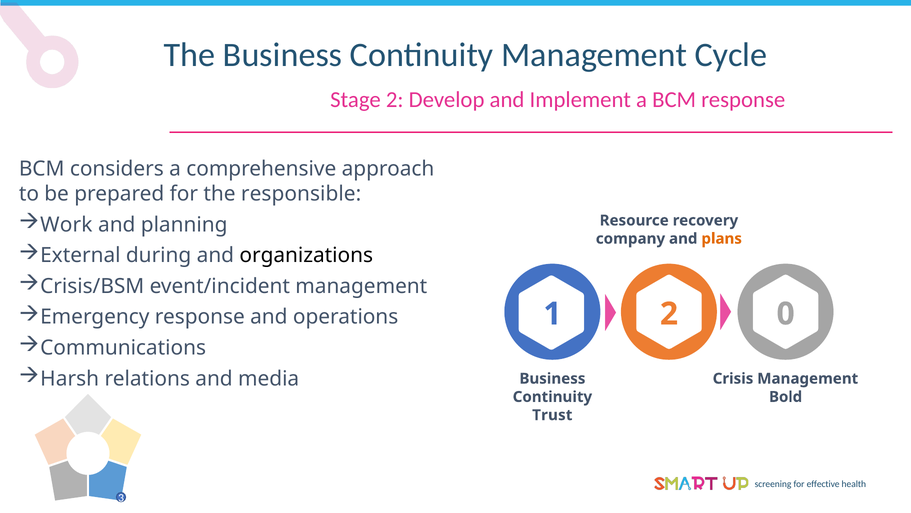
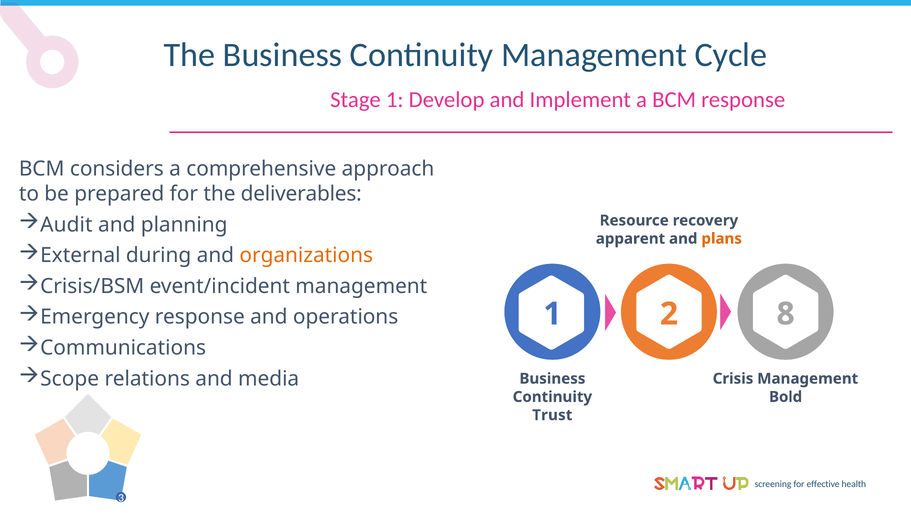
Stage 2: 2 -> 1 (395, 100)
responsible: responsible -> deliverables (301, 194)
Work: Work -> Audit (66, 224)
company: company -> apparent (630, 238)
organizations colour: black -> orange (306, 255)
0: 0 -> 8 (786, 314)
Harsh: Harsh -> Scope (70, 378)
